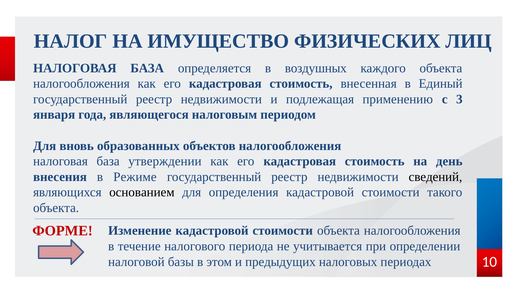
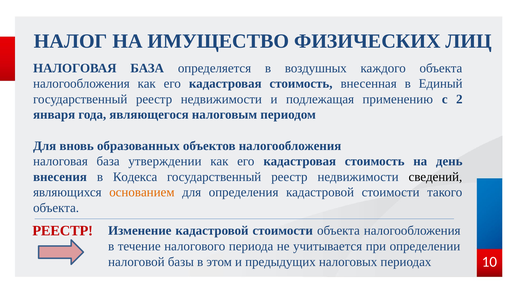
3: 3 -> 2 (459, 99)
Режиме: Режиме -> Кодекса (135, 177)
основанием colour: black -> orange (142, 192)
ФОРМЕ: ФОРМЕ -> РЕЕСТР (63, 231)
